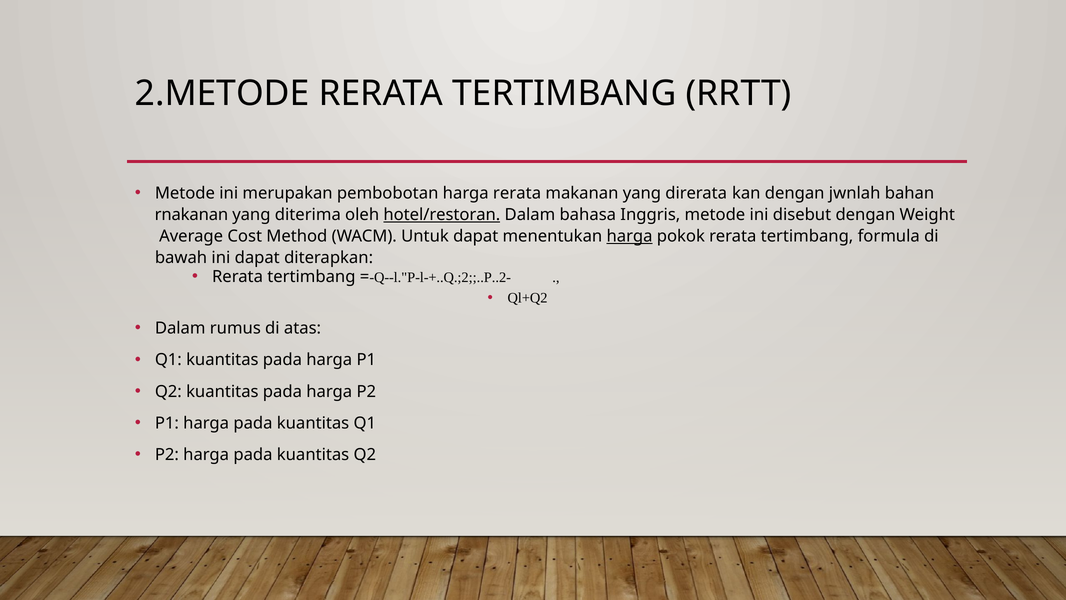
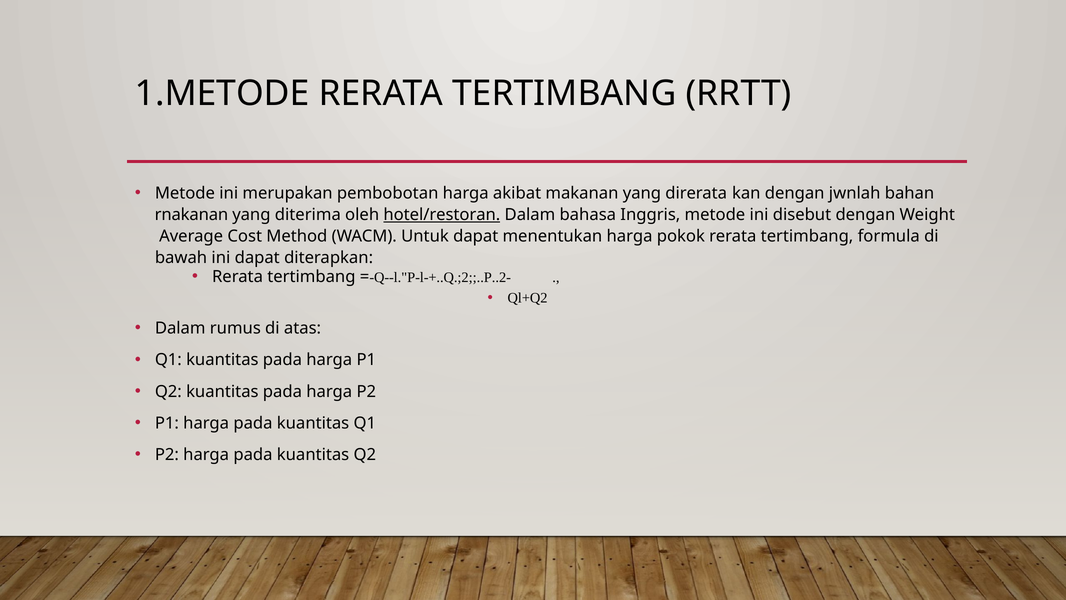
2.METODE: 2.METODE -> 1.METODE (222, 93)
harga rerata: rerata -> akibat (517, 193)
harga underline: present -> none (630, 236)
